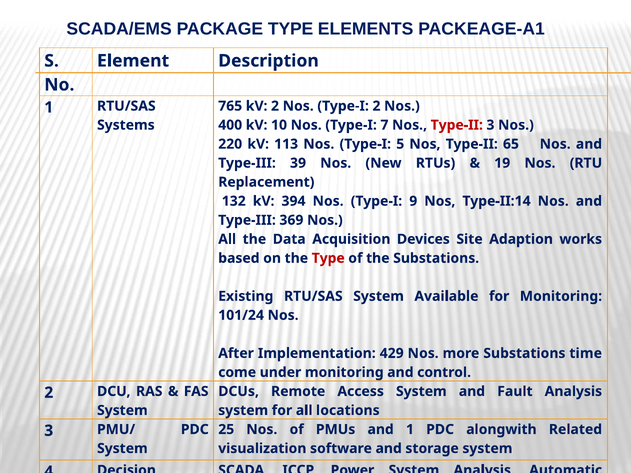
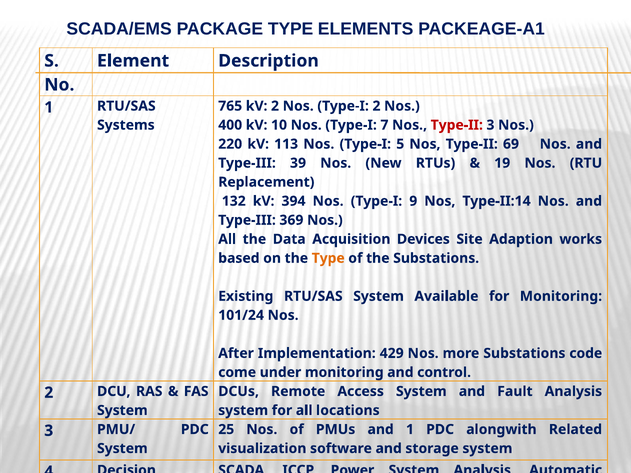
65: 65 -> 69 (511, 144)
Type colour: red -> orange (328, 258)
time: time -> code (586, 353)
